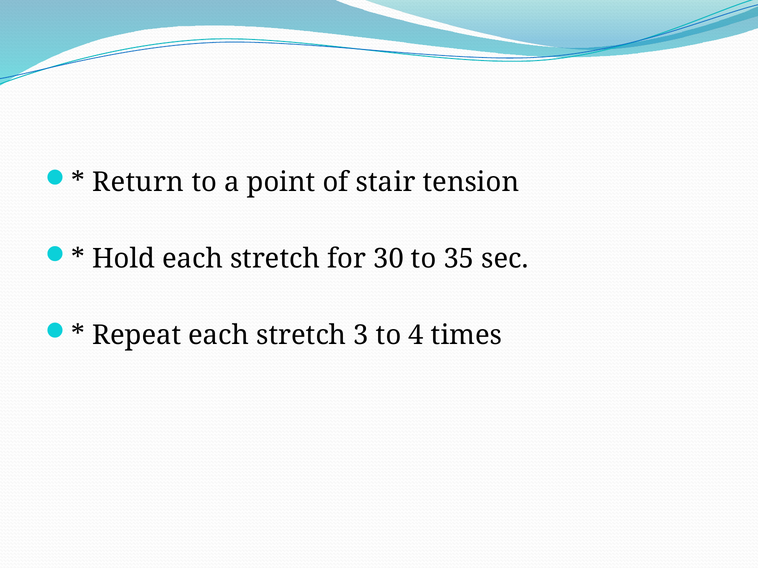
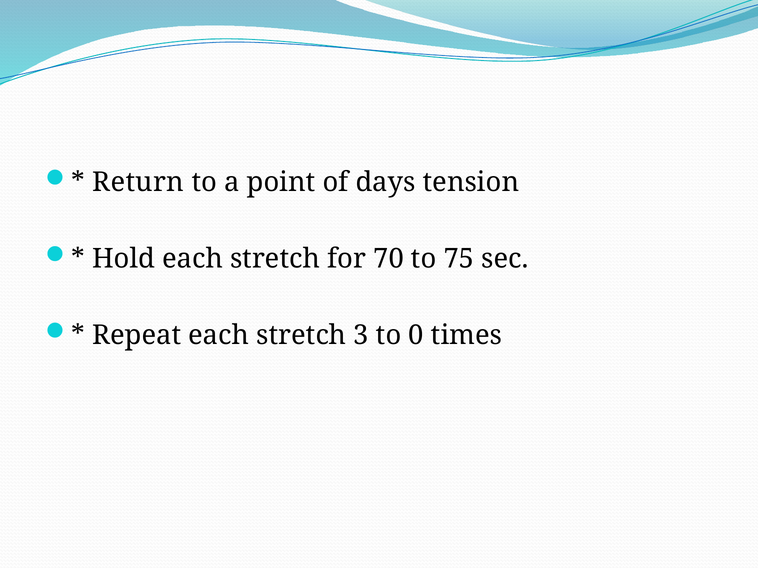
stair: stair -> days (386, 182)
30: 30 -> 70 (389, 259)
35: 35 -> 75 (459, 259)
4: 4 -> 0 (416, 336)
